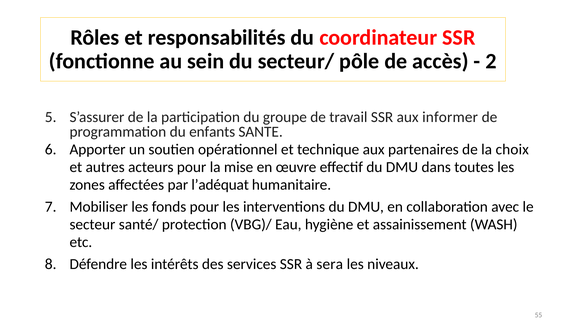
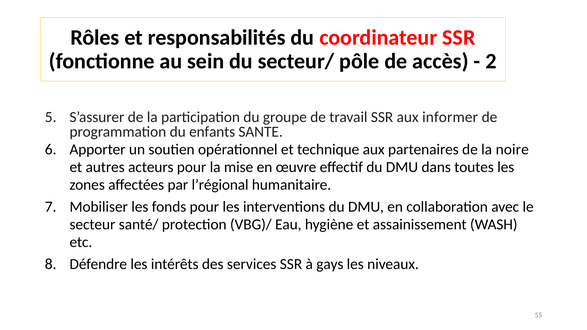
choix: choix -> noire (512, 150)
l’adéquat: l’adéquat -> l’régional (220, 185)
sera: sera -> gays (330, 264)
